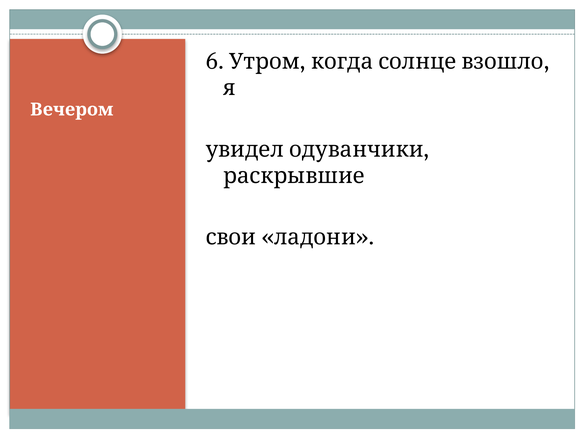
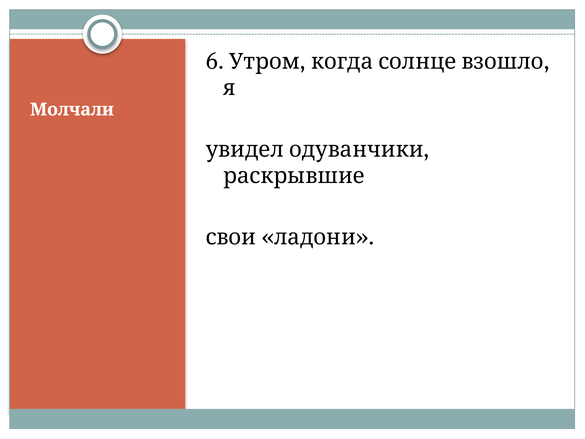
Вечером: Вечером -> Молчали (72, 109)
